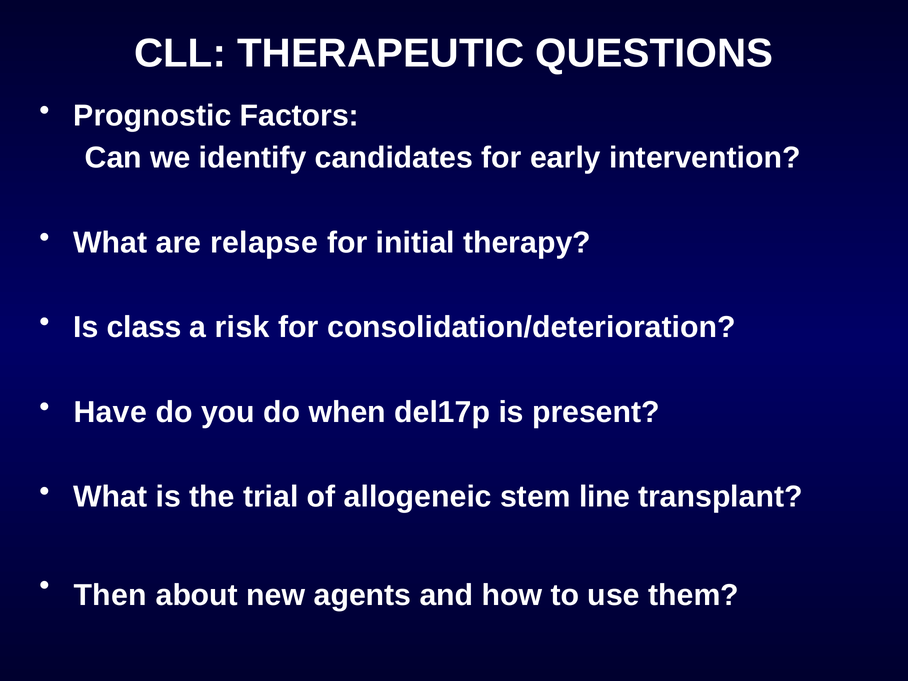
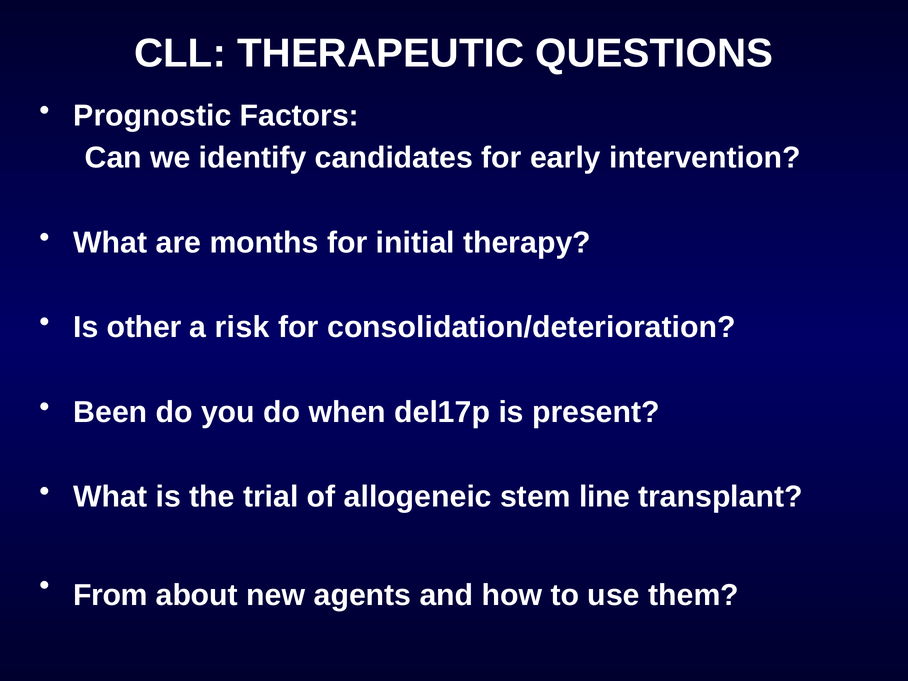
relapse: relapse -> months (264, 243)
class: class -> other (144, 327)
Have: Have -> Been (110, 412)
Then: Then -> From (111, 595)
